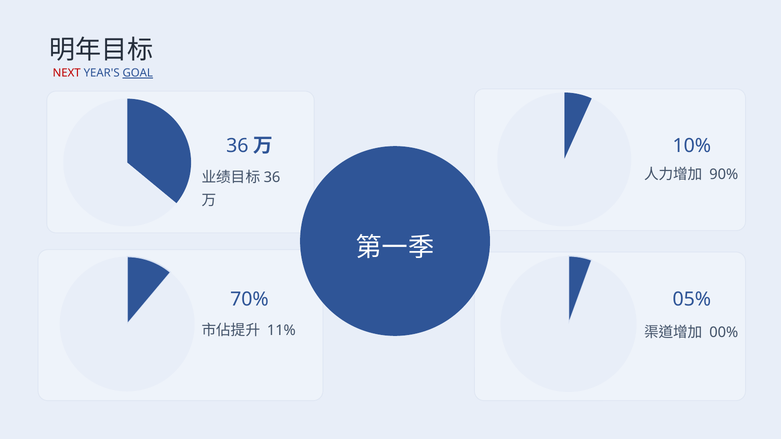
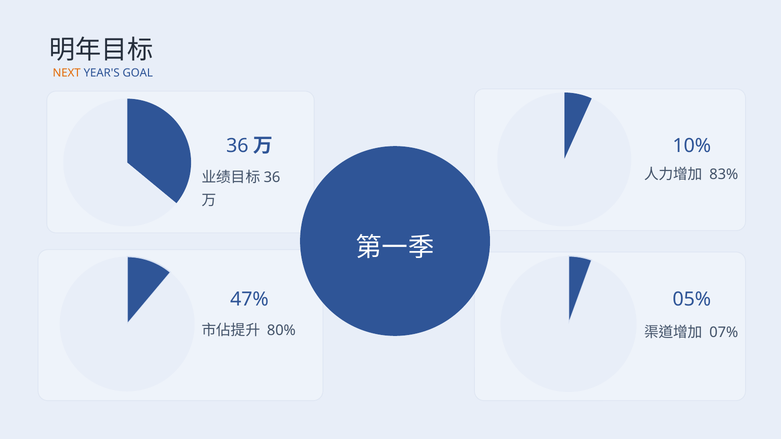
NEXT colour: red -> orange (67, 73)
GOAL underline: present -> none (138, 73)
90%: 90% -> 83% (724, 175)
70%: 70% -> 47% (249, 299)
11%: 11% -> 80% (281, 331)
00%: 00% -> 07% (724, 333)
